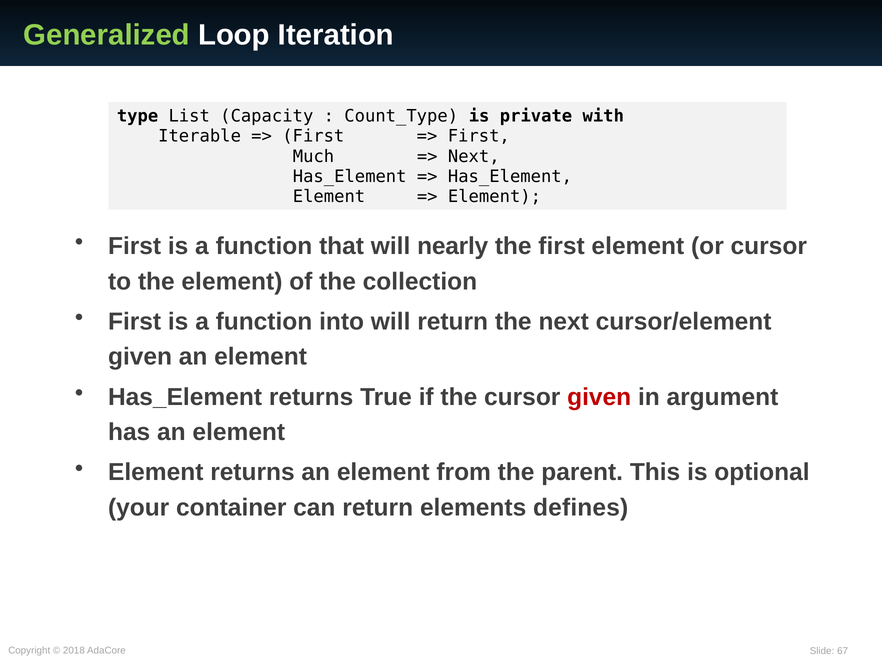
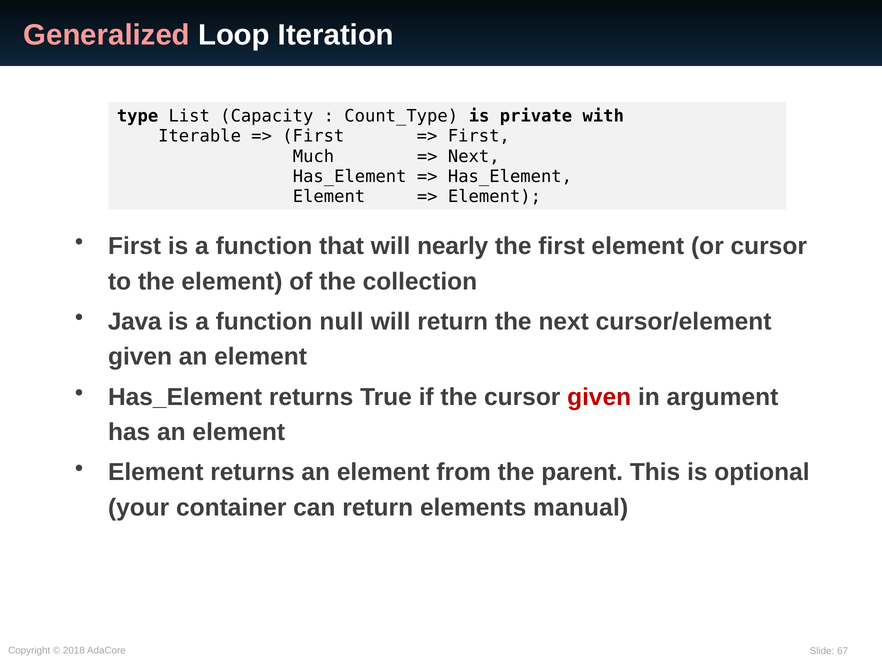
Generalized colour: light green -> pink (107, 35)
First: First -> Java (135, 322)
into: into -> null (342, 322)
defines: defines -> manual (581, 508)
